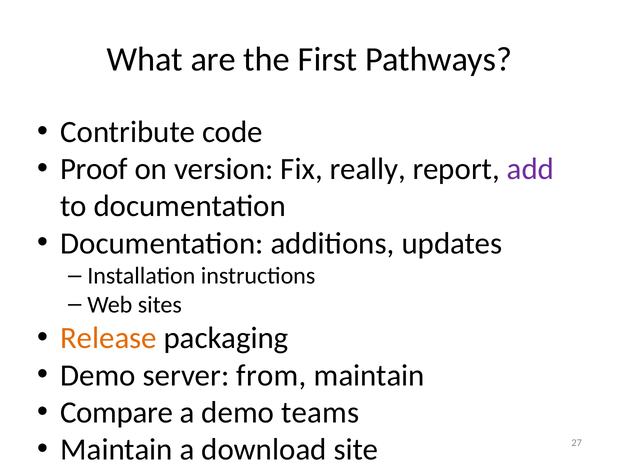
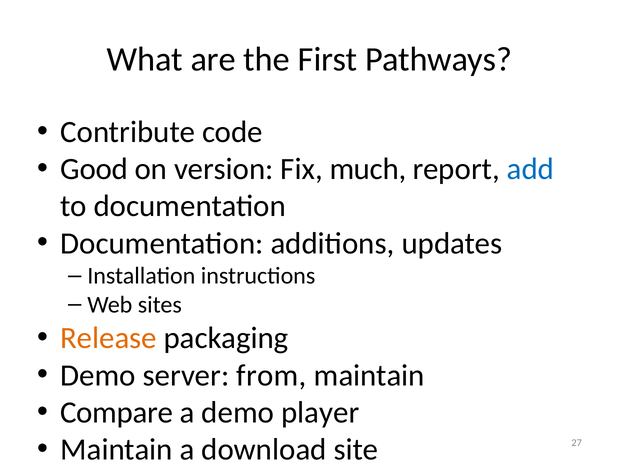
Proof: Proof -> Good (94, 169)
really: really -> much (368, 169)
add colour: purple -> blue (531, 169)
teams: teams -> player (320, 413)
